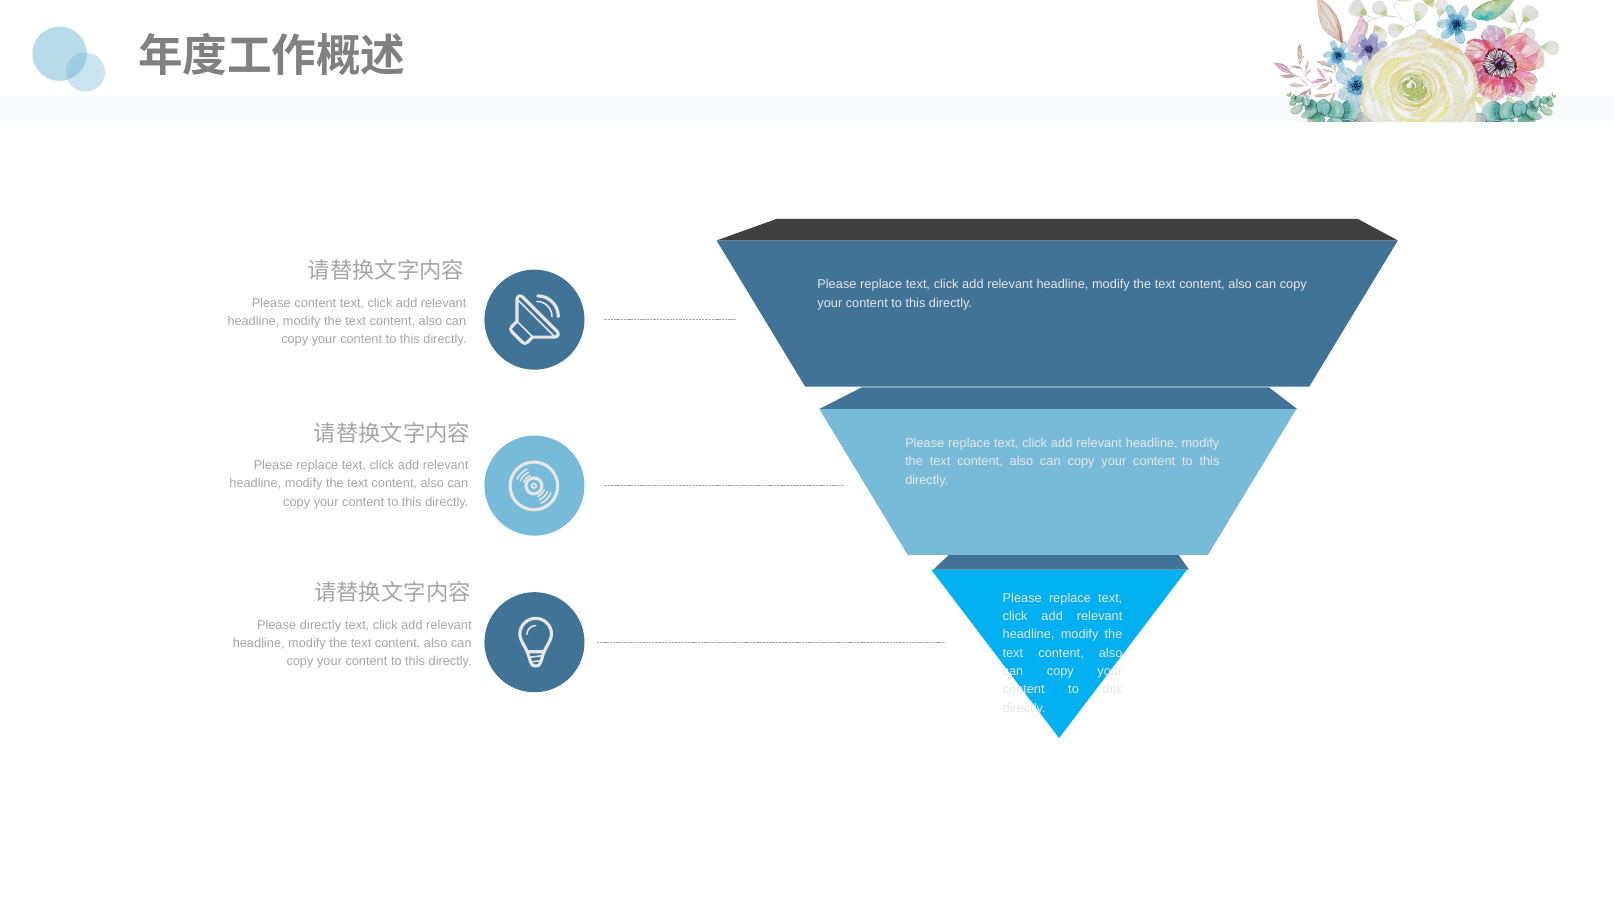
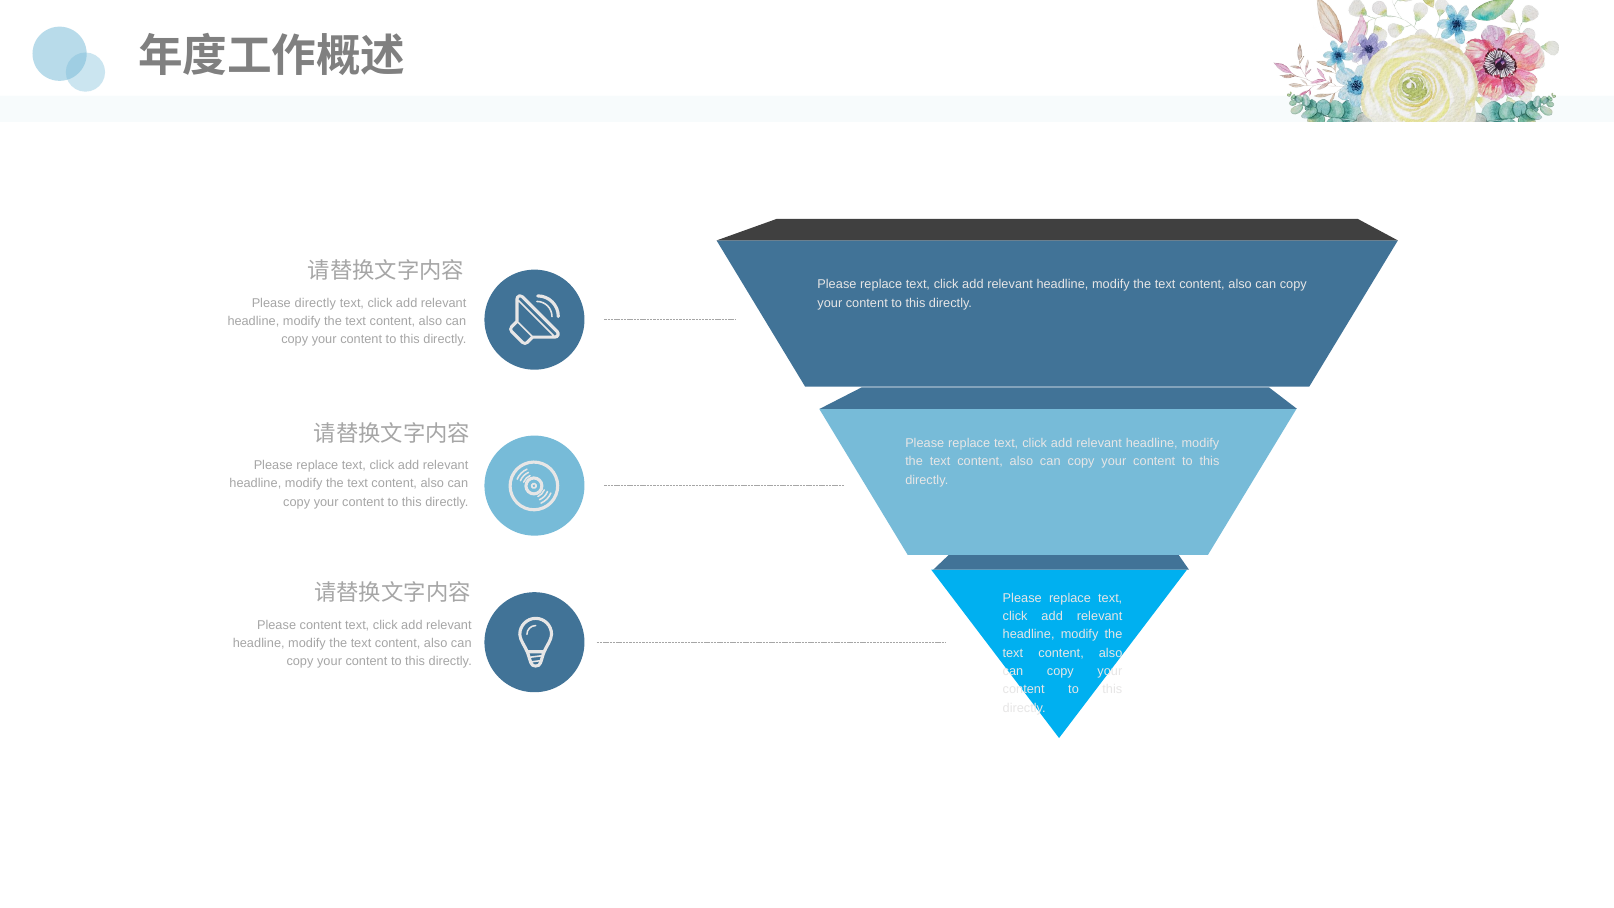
Please content: content -> directly (315, 303)
Please directly: directly -> content (321, 625)
